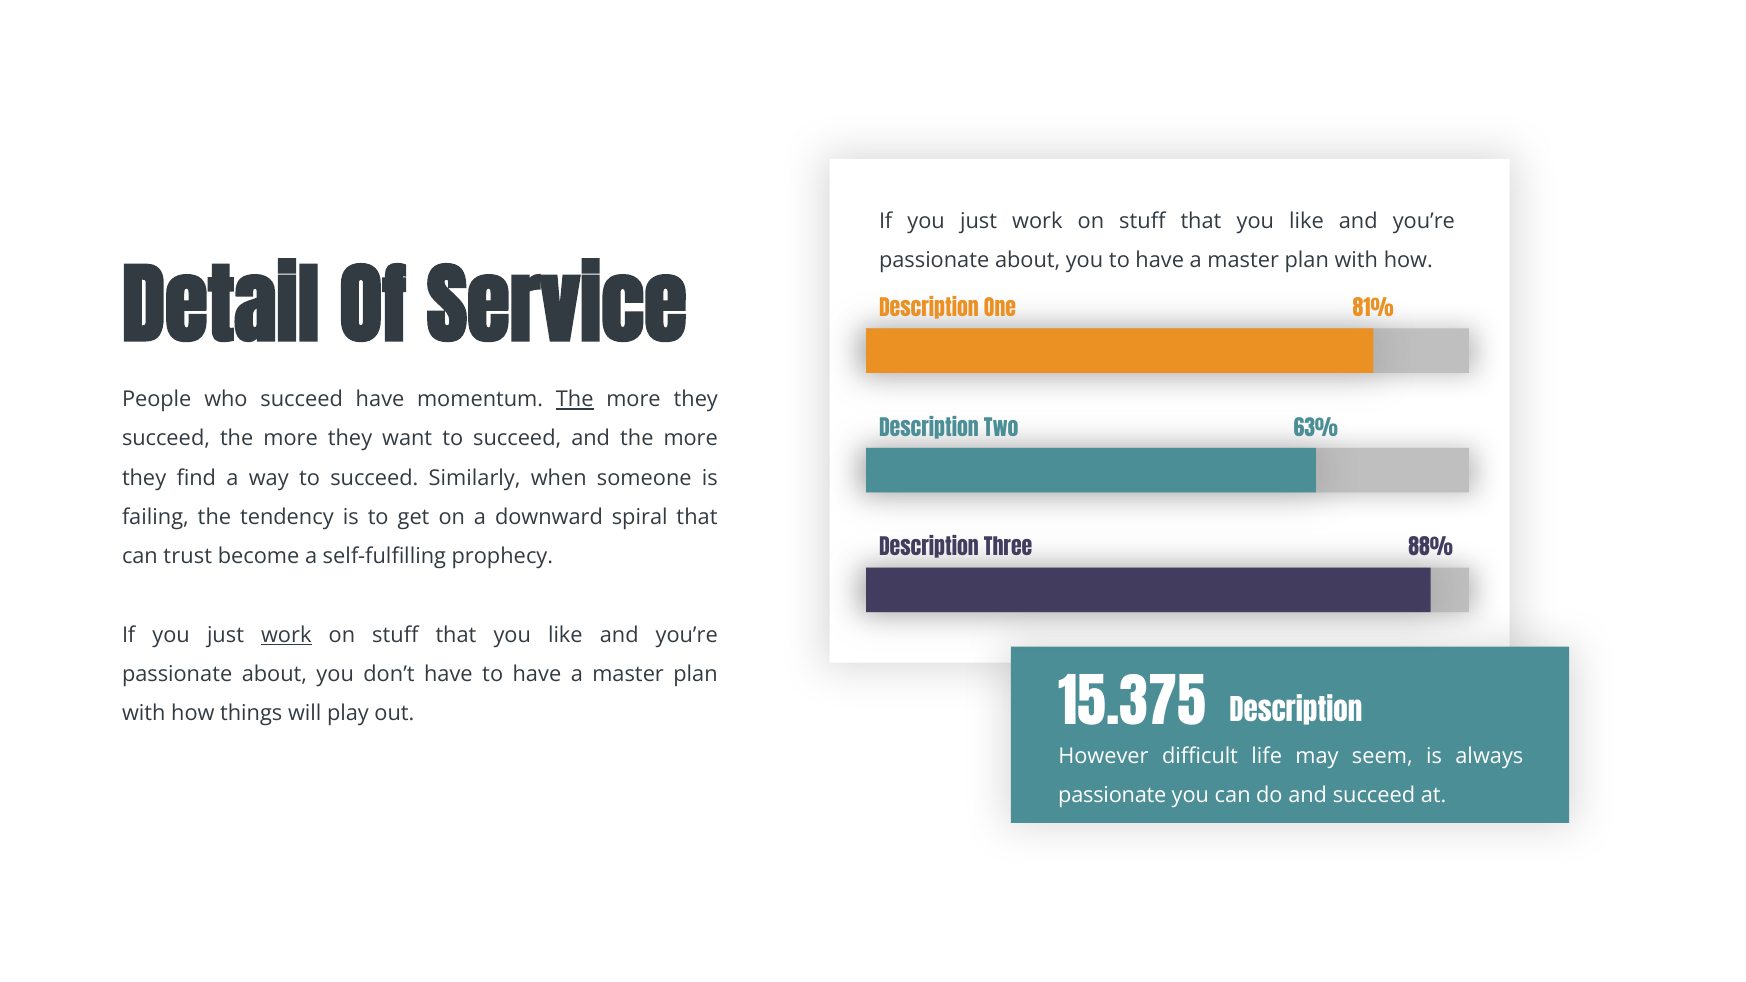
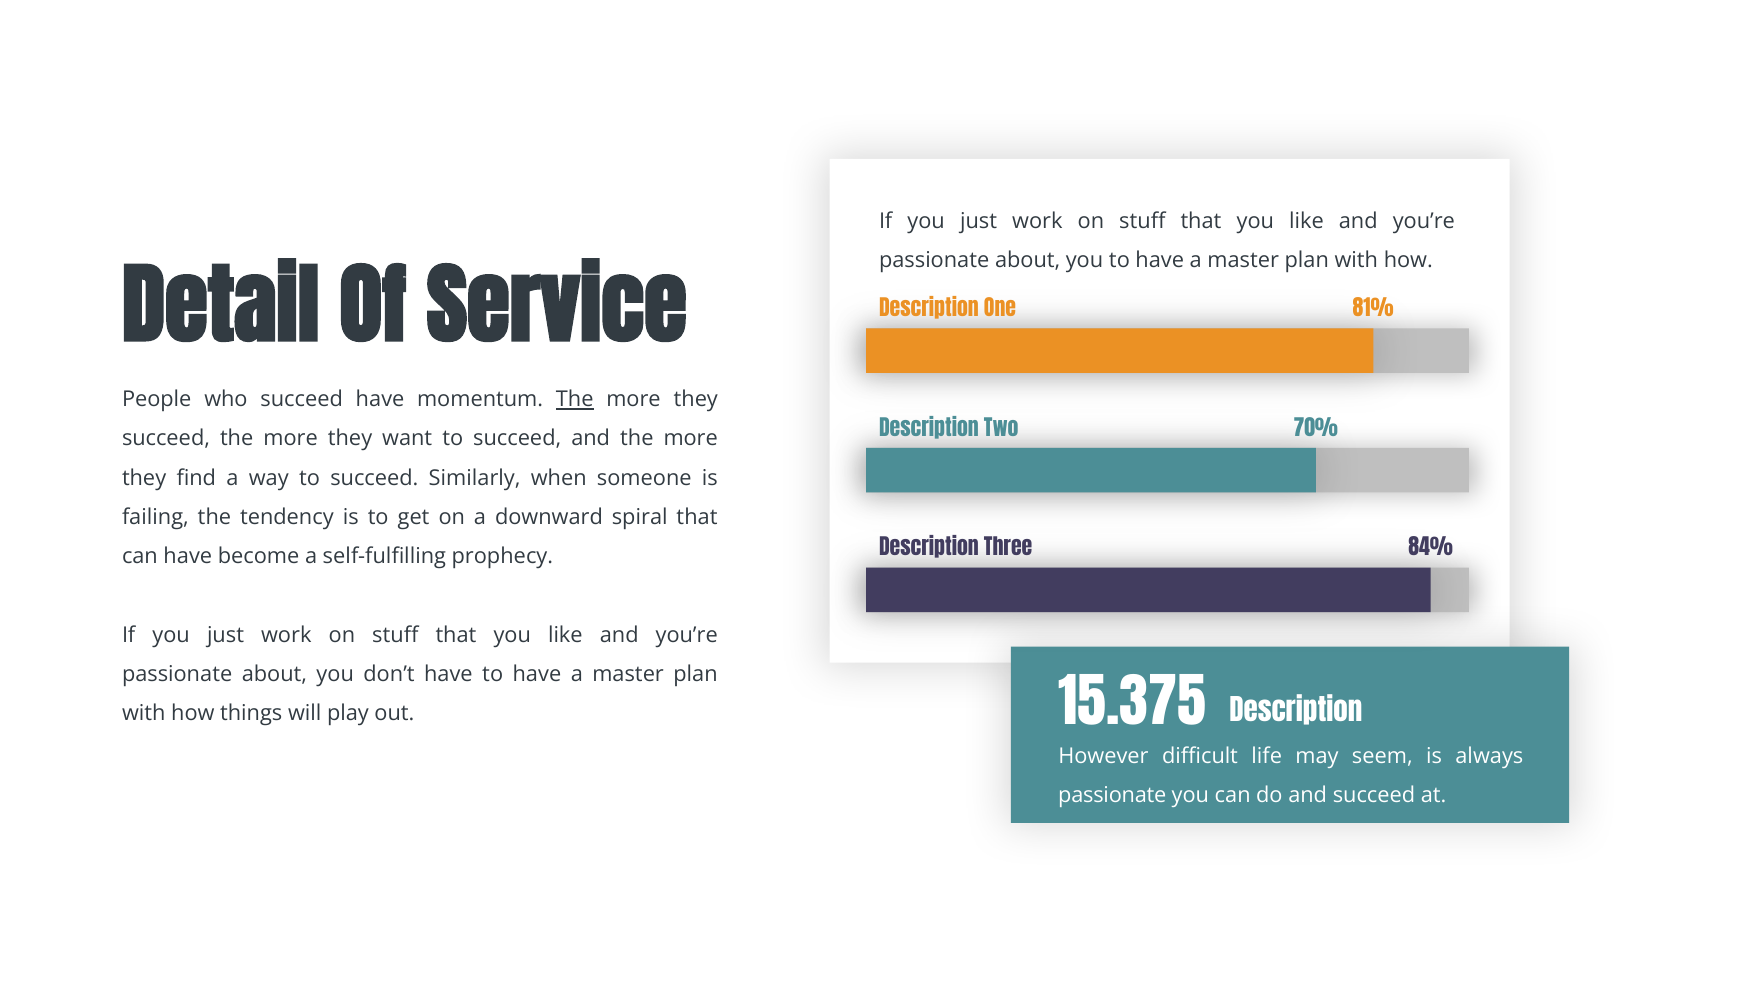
63%: 63% -> 70% (1316, 429)
88%: 88% -> 84% (1431, 549)
can trust: trust -> have (188, 557)
work underline: present -> none (286, 635)
